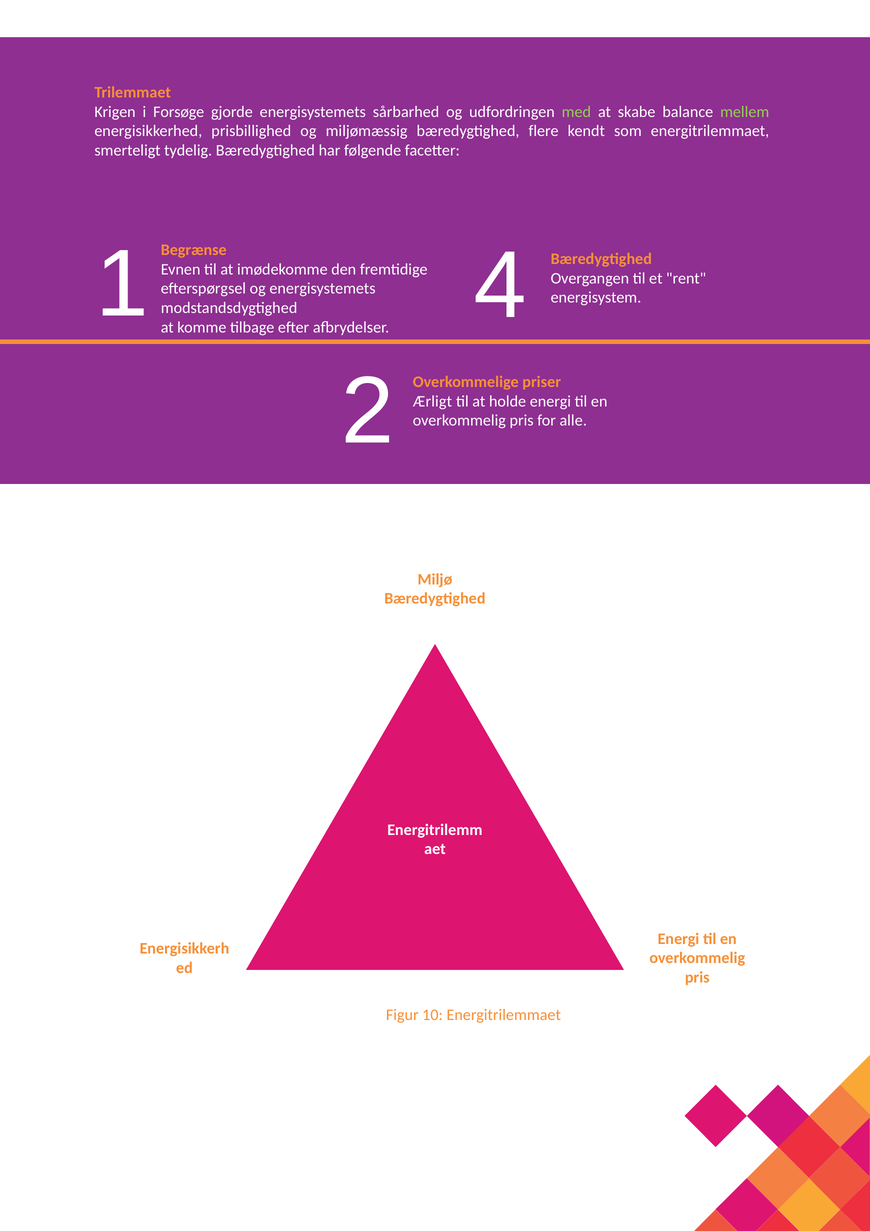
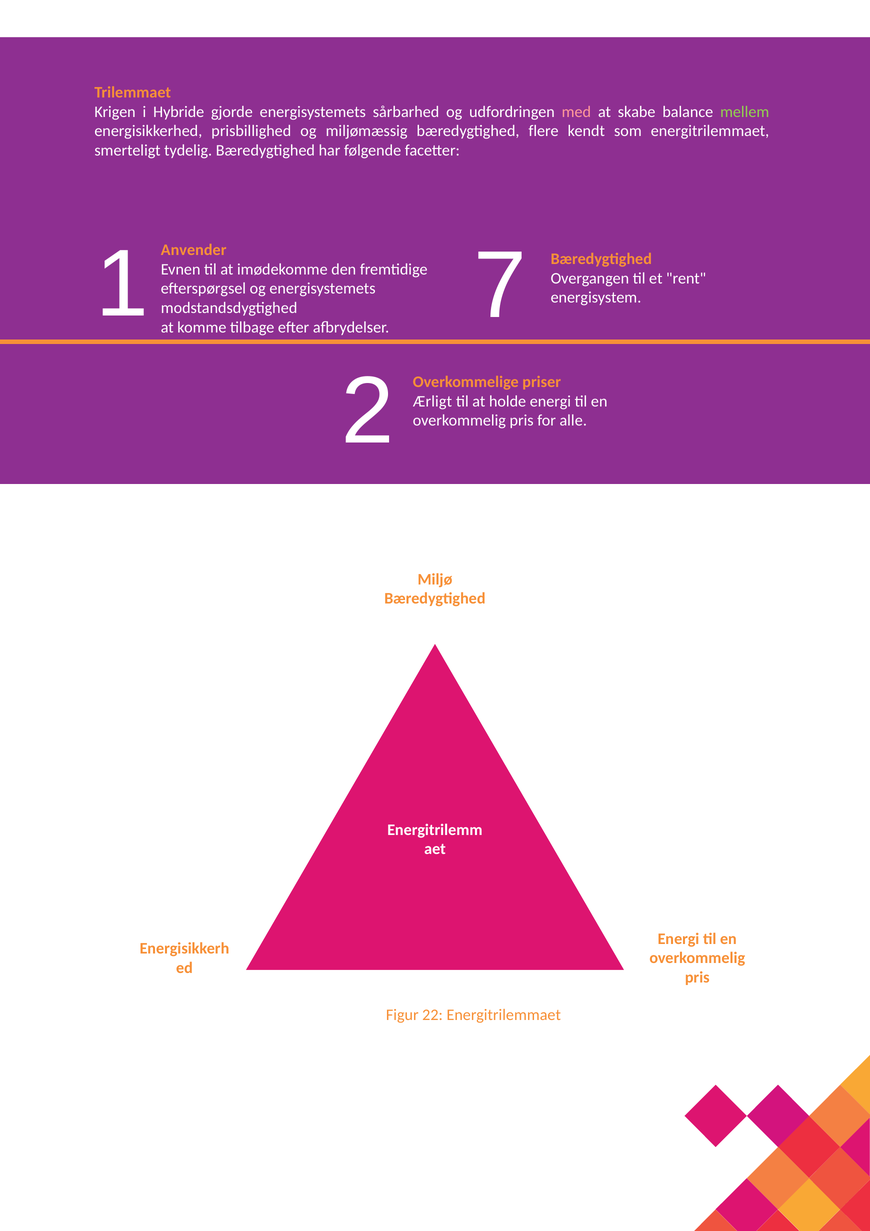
Forsøge: Forsøge -> Hybride (179, 112)
med colour: light green -> pink (576, 112)
4: 4 -> 7 (500, 286)
Begrænse: Begrænse -> Anvender (194, 250)
10: 10 -> 22 (433, 1014)
